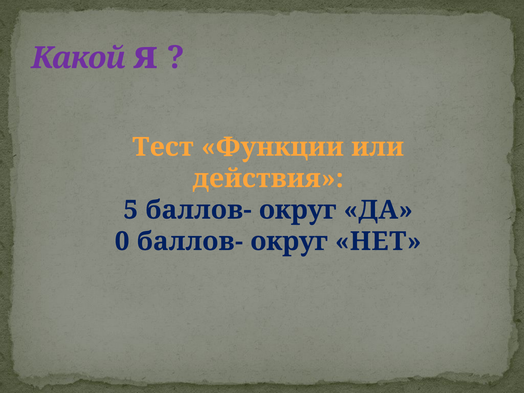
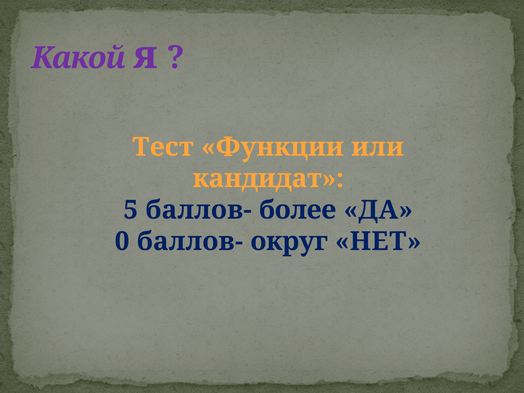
действия: действия -> кандидат (268, 179)
5 баллов- округ: округ -> более (298, 210)
